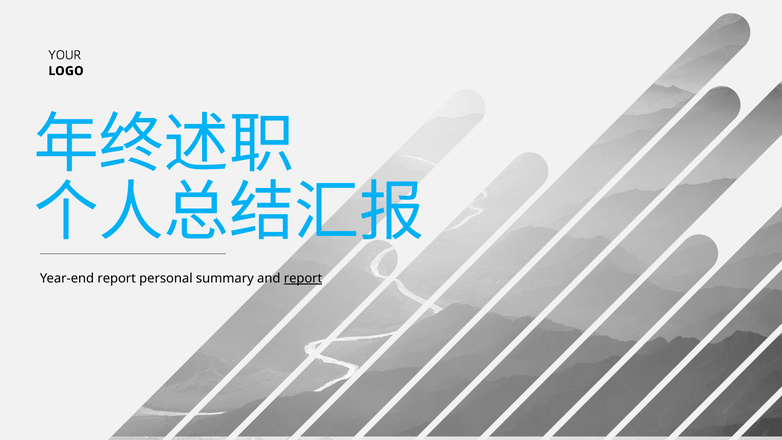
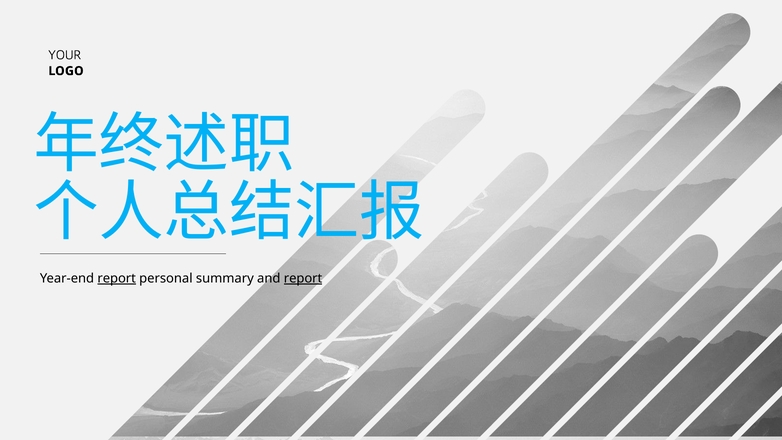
report underline: none -> present (117, 278)
